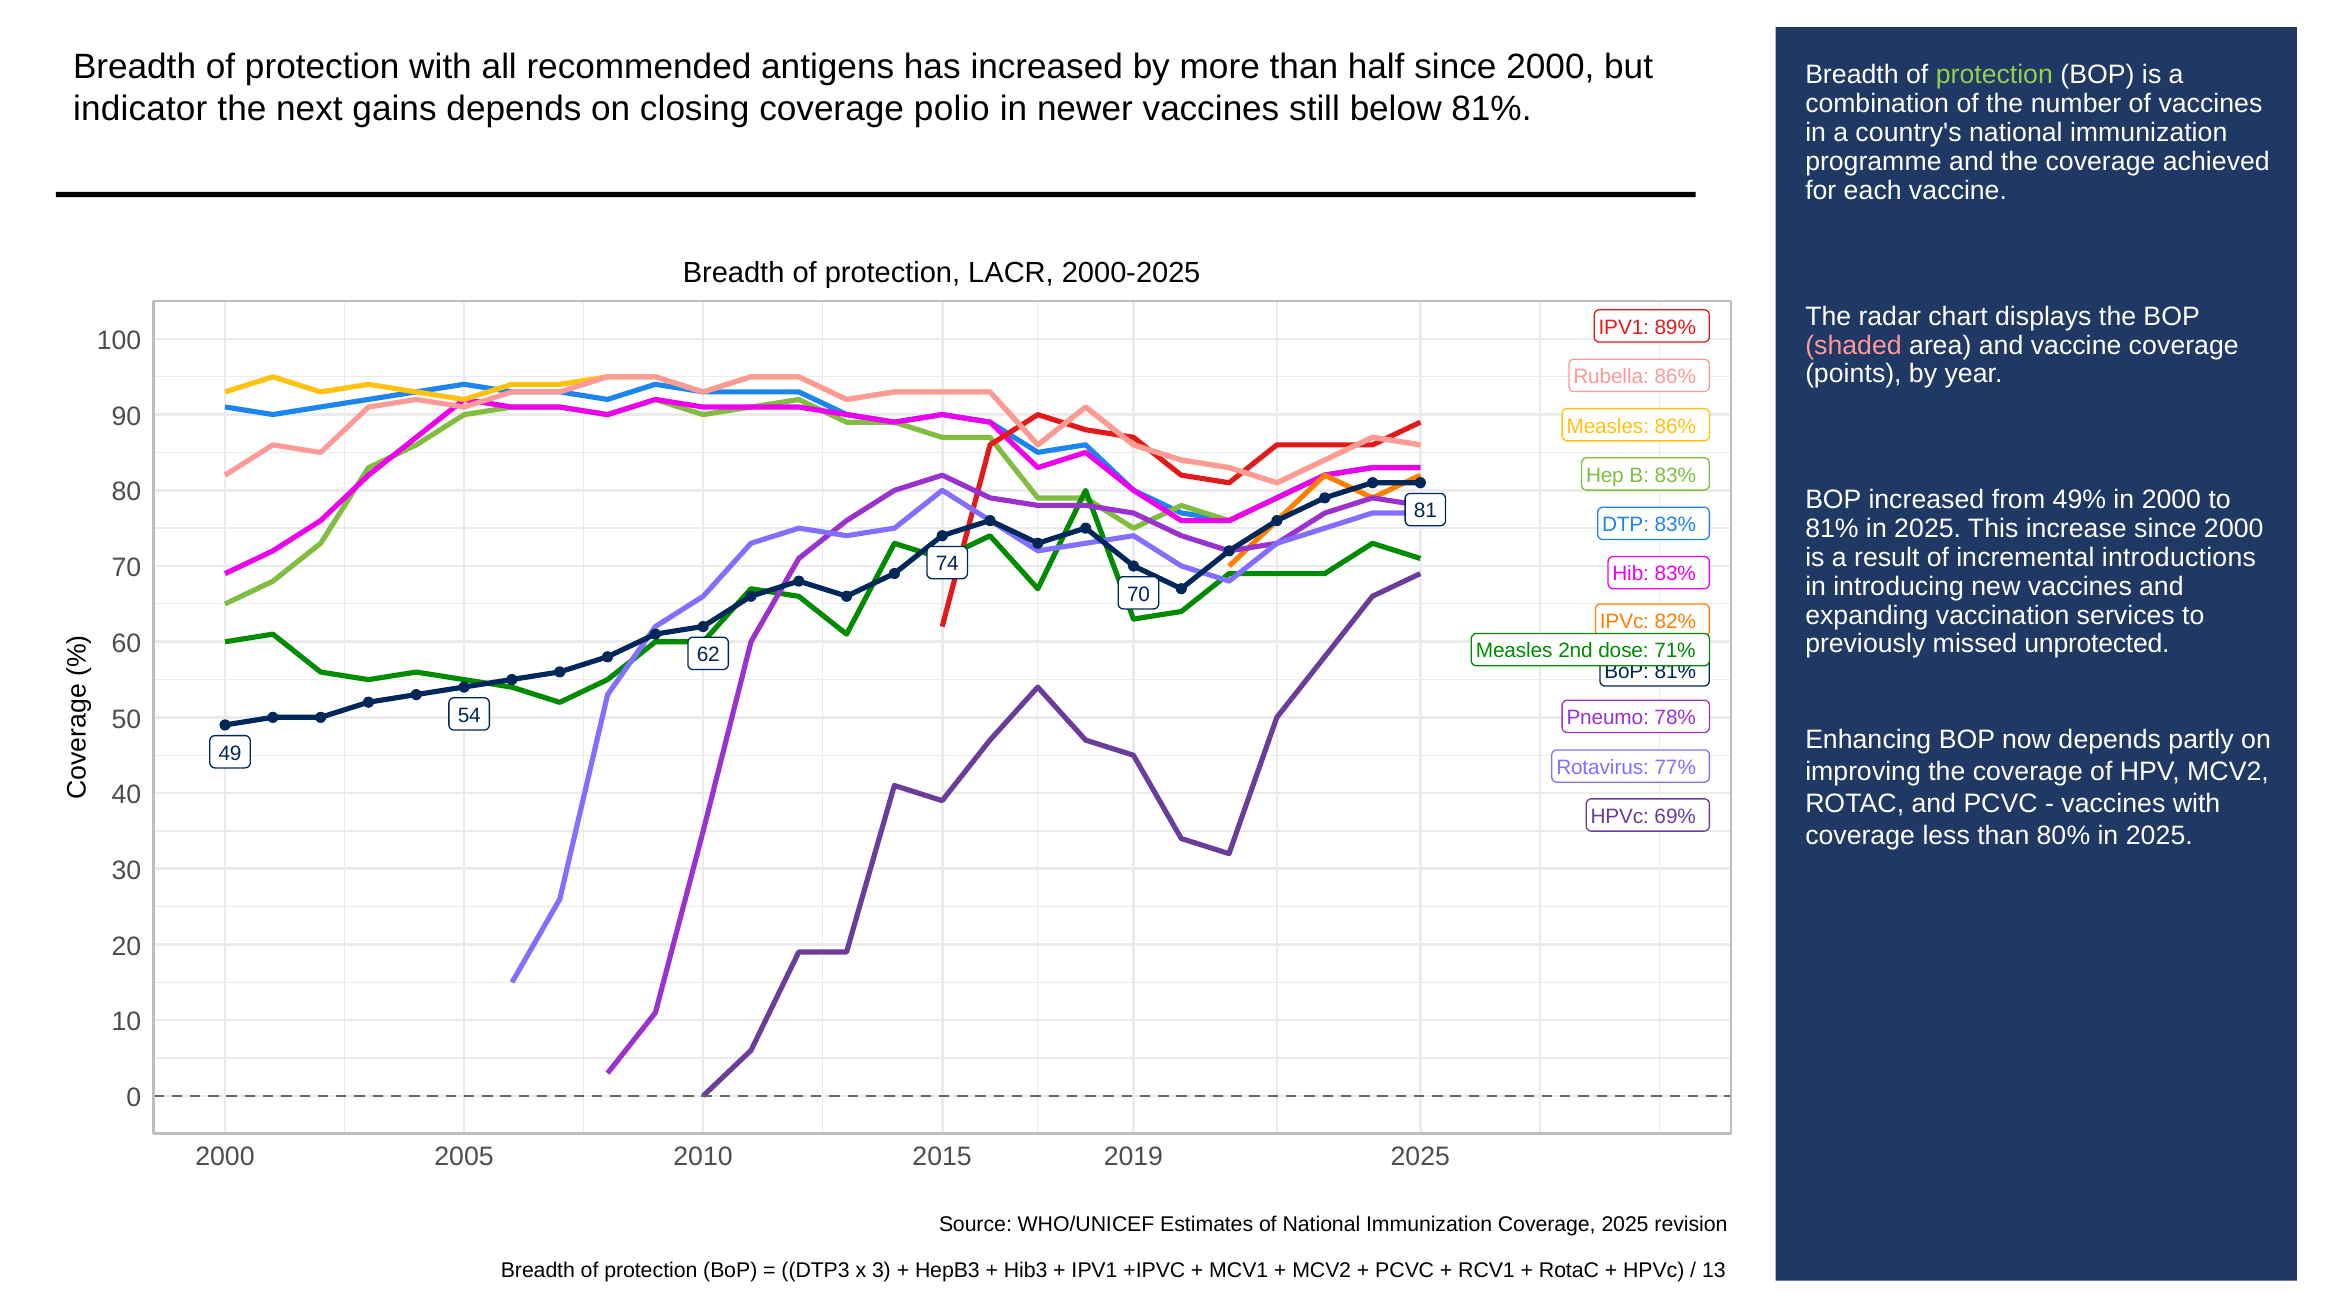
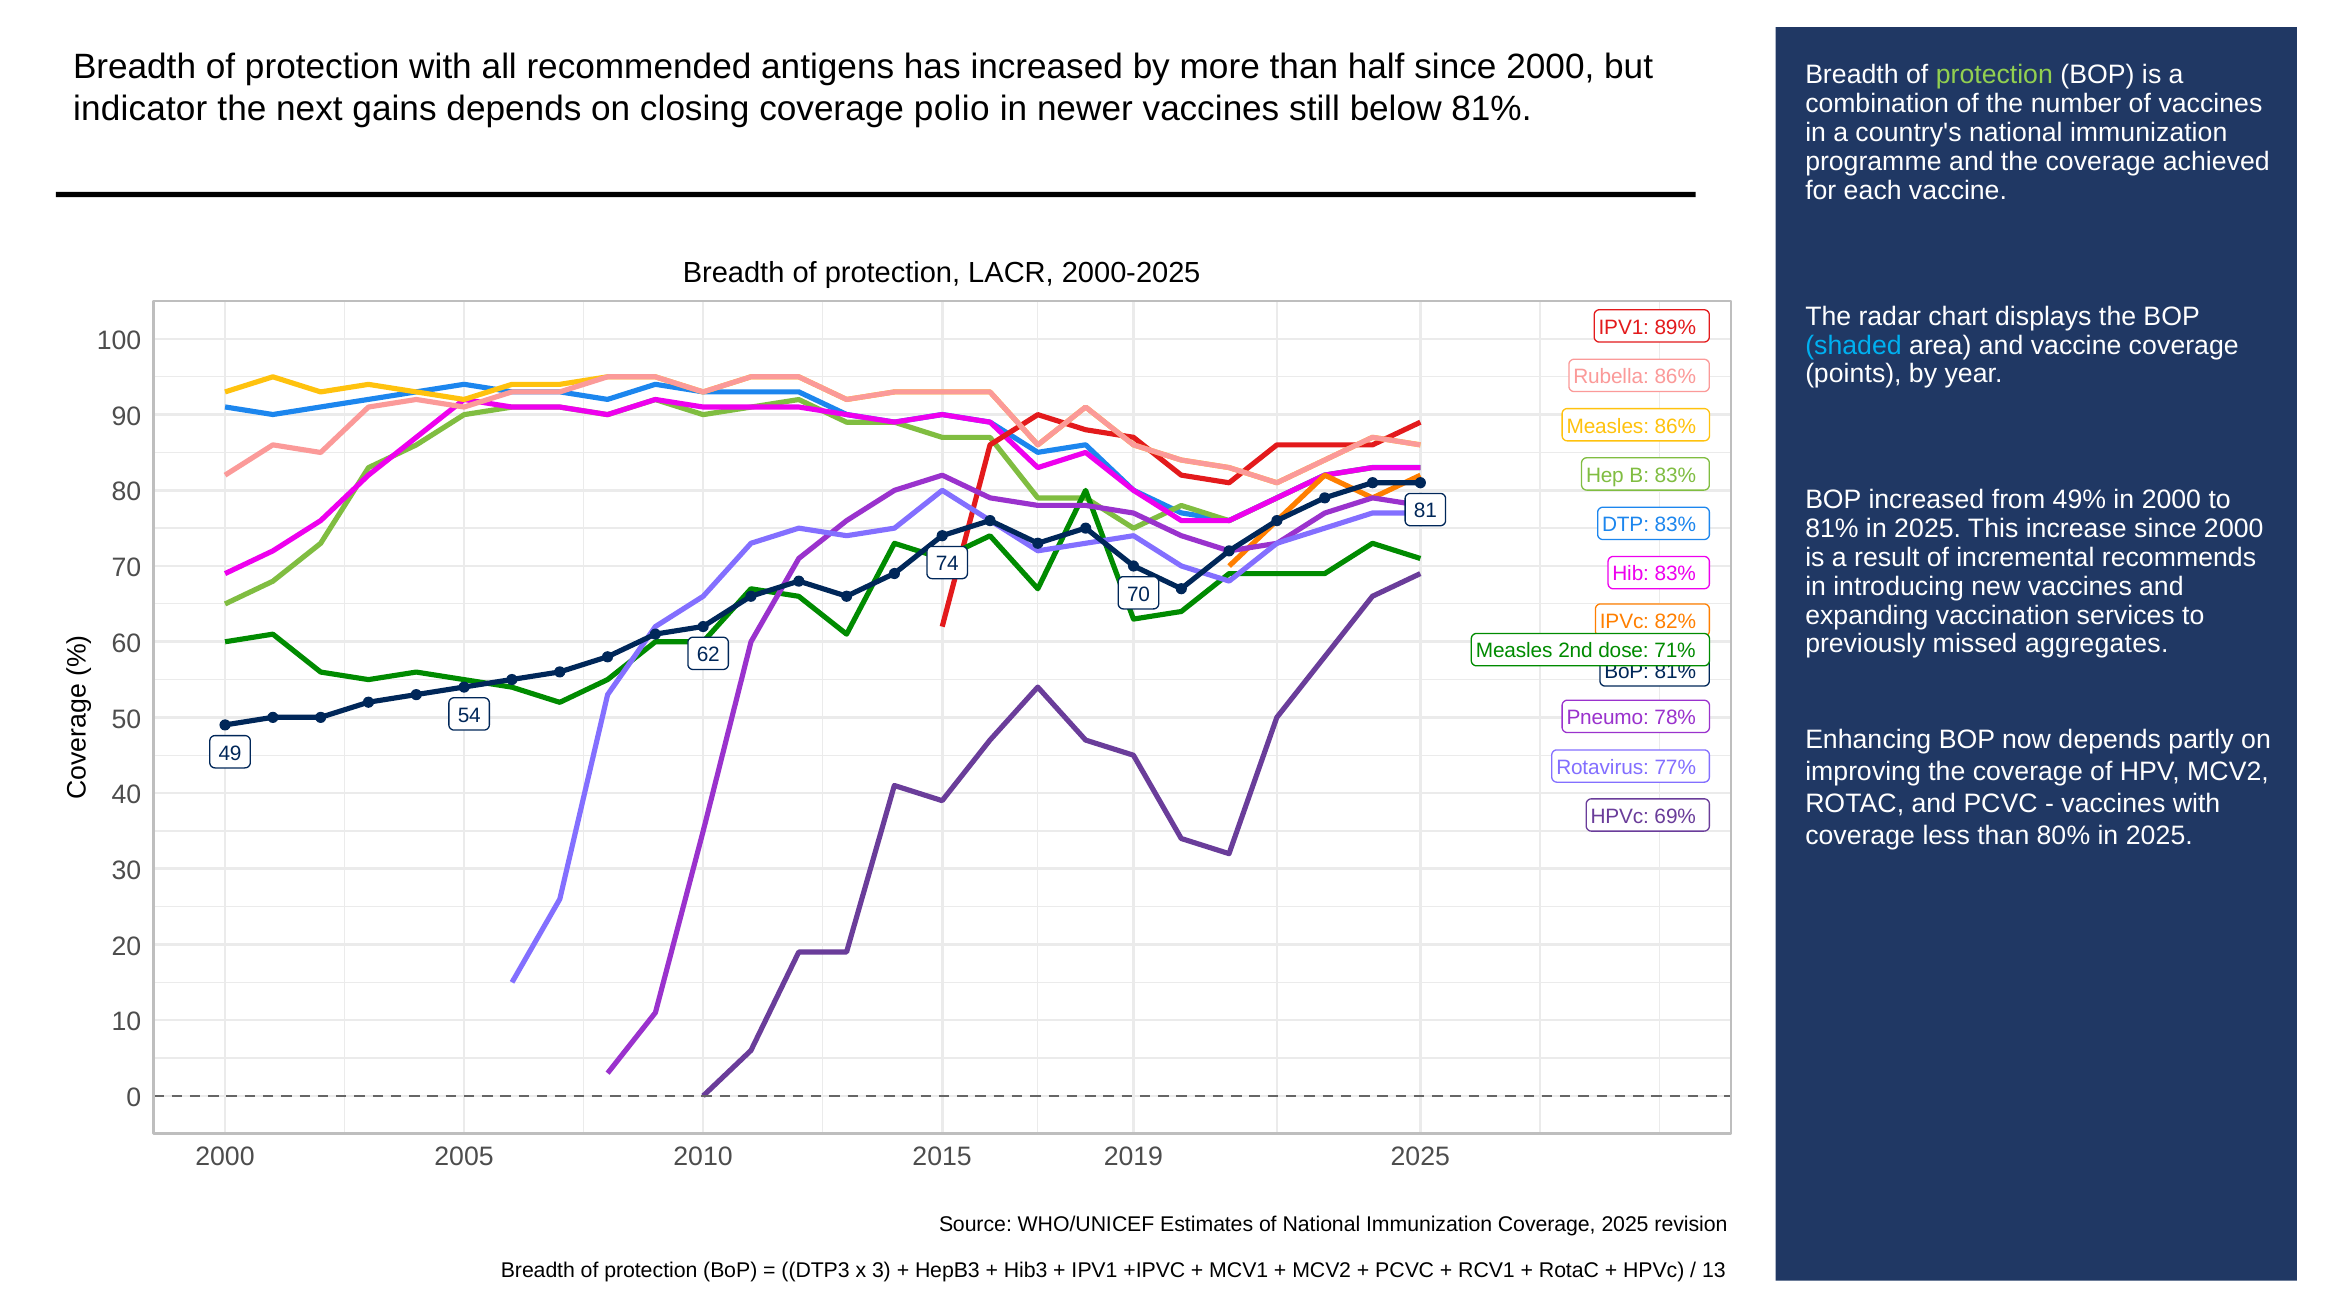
shaded colour: pink -> light blue (1853, 345)
introductions: introductions -> recommends (2179, 558)
unprotected: unprotected -> aggregates (2097, 644)
